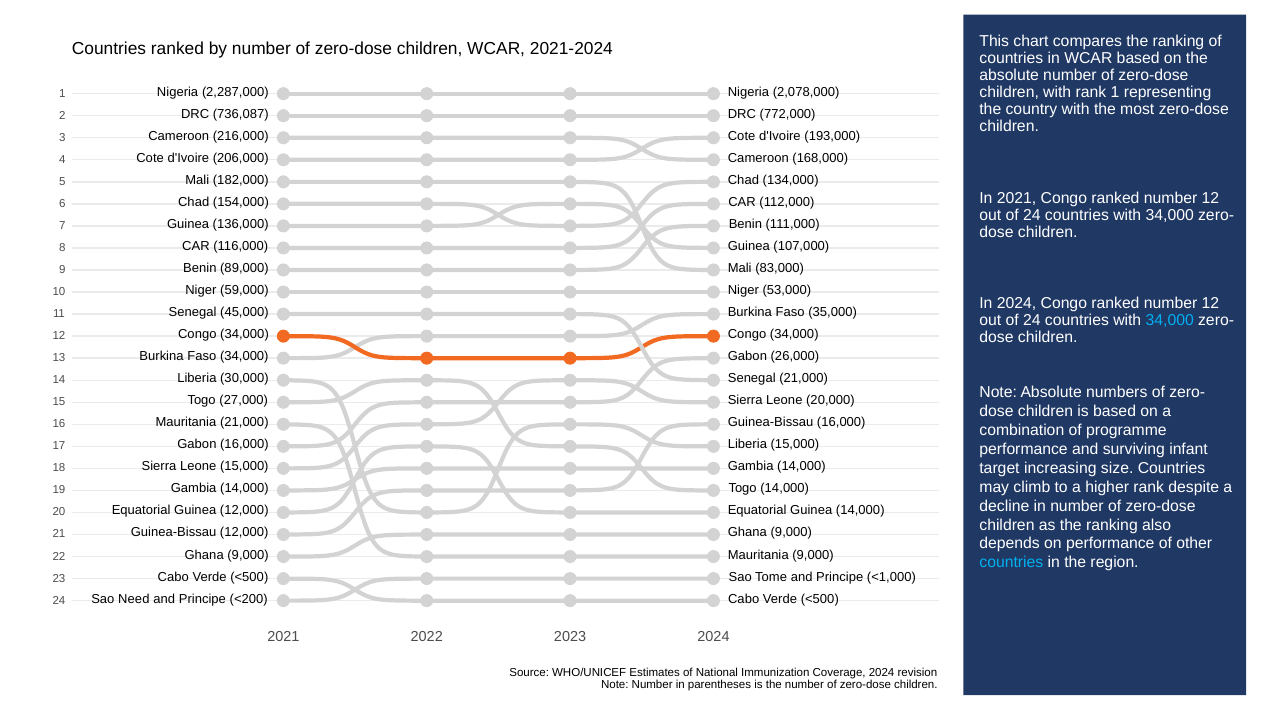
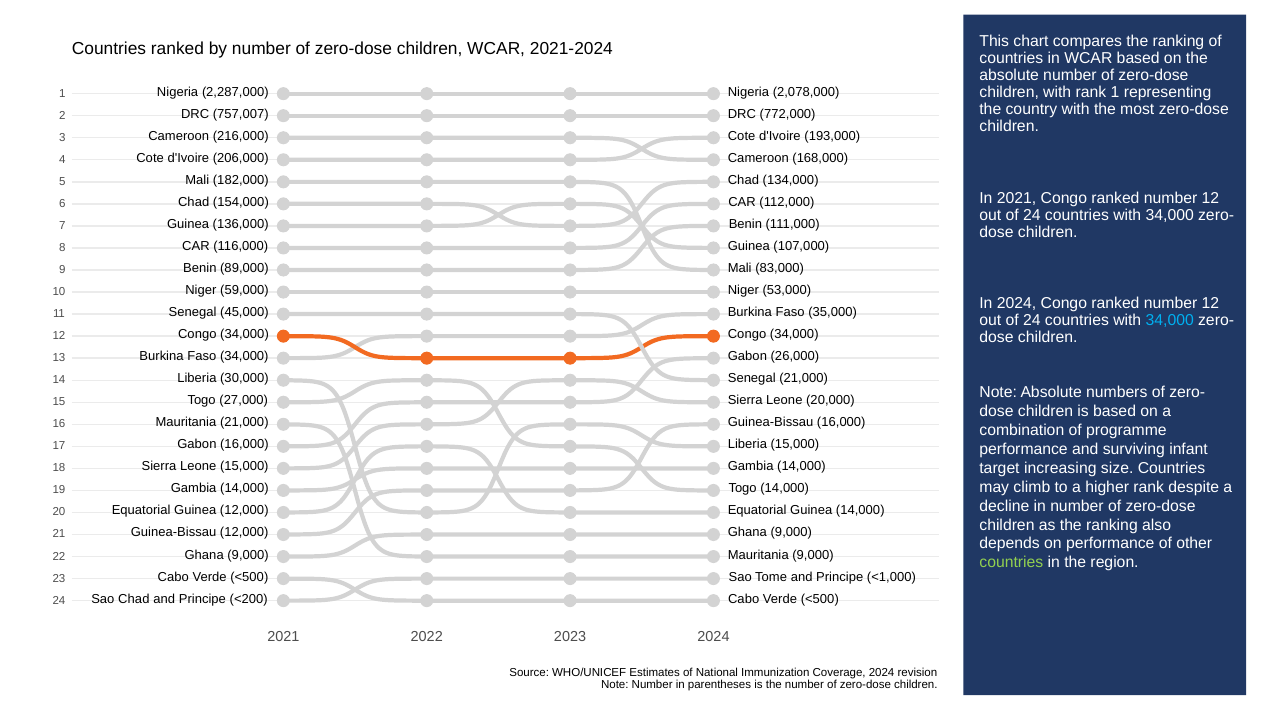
736,087: 736,087 -> 757,007 (241, 114)
countries colour: light blue -> light green (1011, 563)
Sao Need: Need -> Chad (134, 599)
